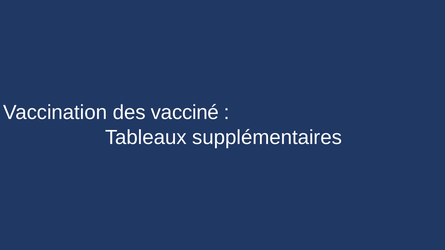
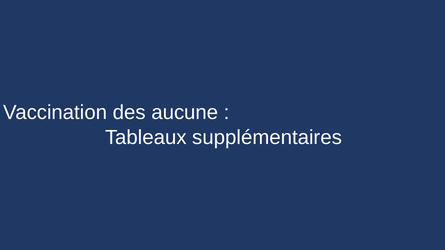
vacciné: vacciné -> aucune (185, 113)
